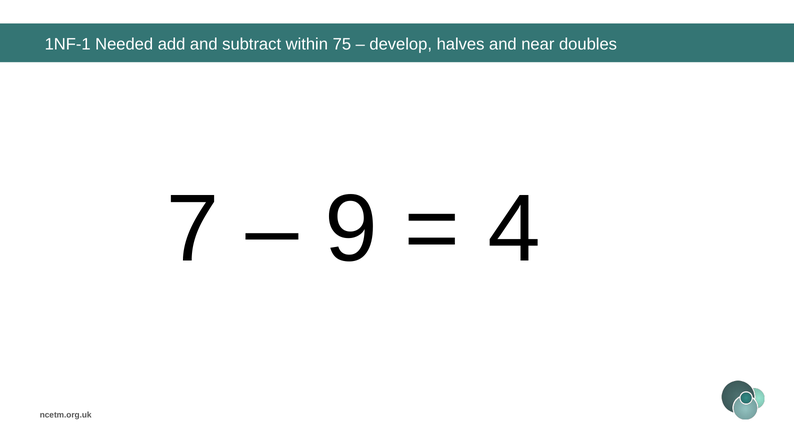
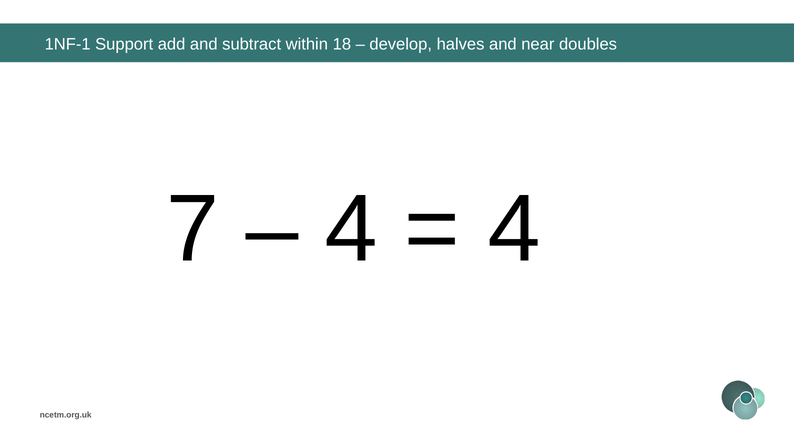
Needed: Needed -> Support (124, 44)
75: 75 -> 18 (342, 44)
9: 9 -> 4 (351, 229)
